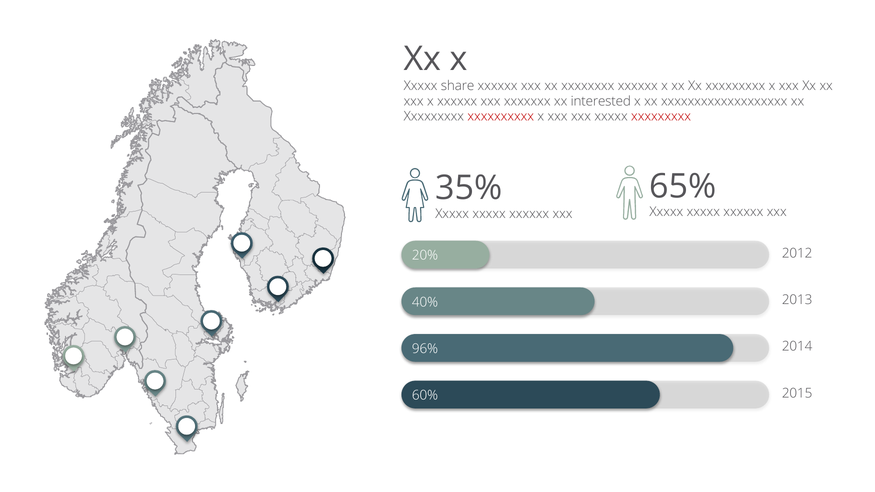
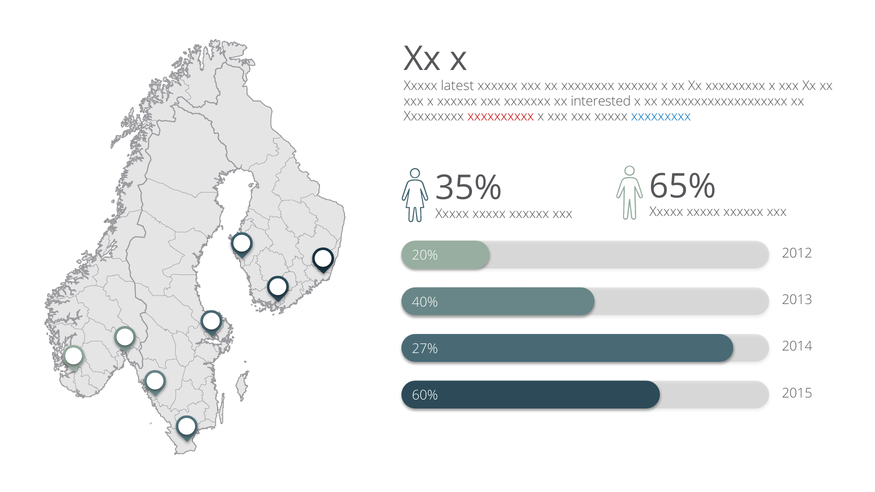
share: share -> latest (457, 86)
xxxxxxxxx colour: red -> blue (661, 116)
96%: 96% -> 27% (425, 349)
